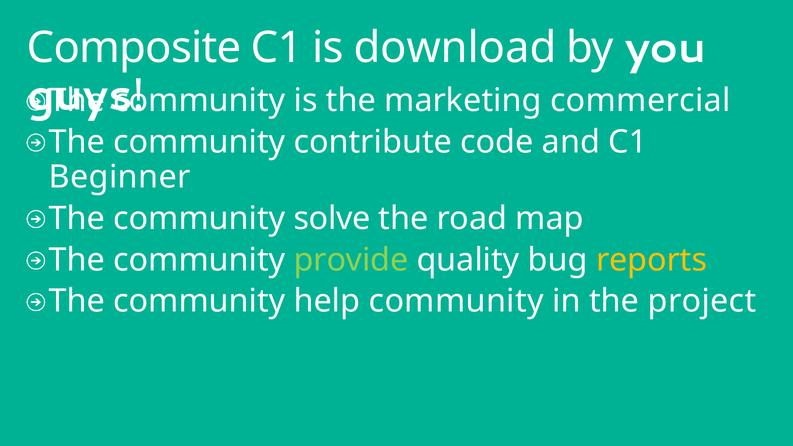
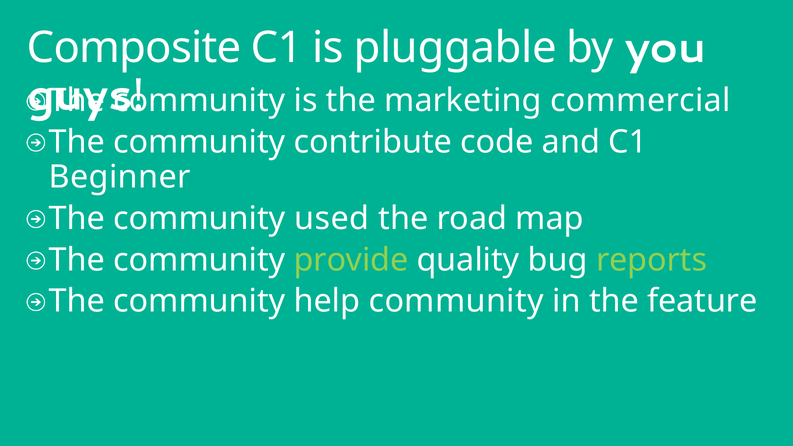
download: download -> pluggable (455, 48)
solve: solve -> used (332, 218)
reports colour: yellow -> light green (652, 260)
project: project -> feature (702, 301)
